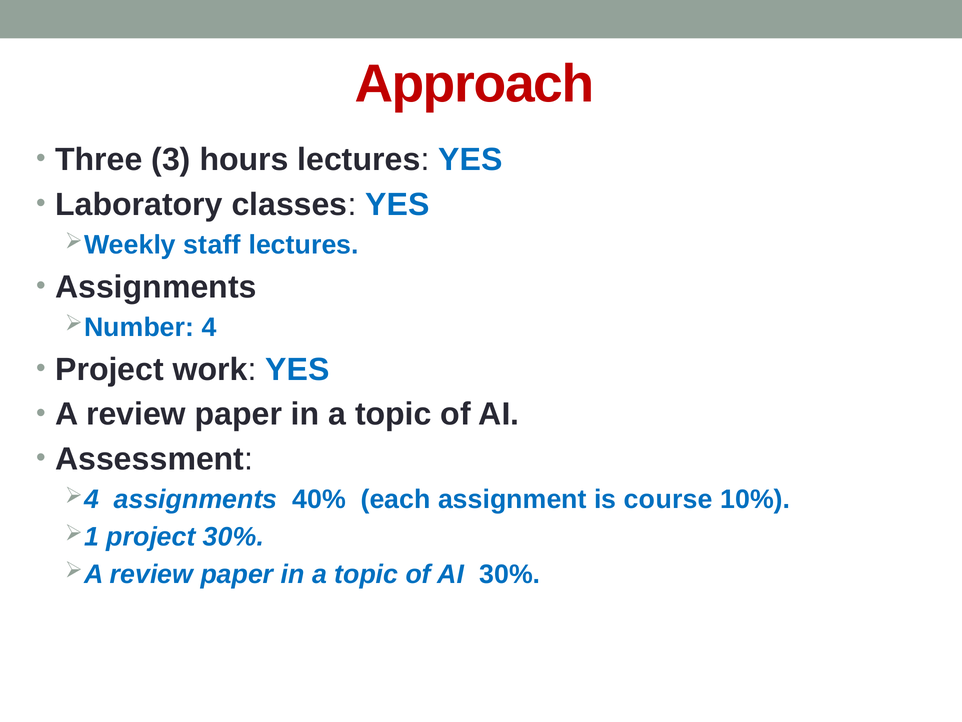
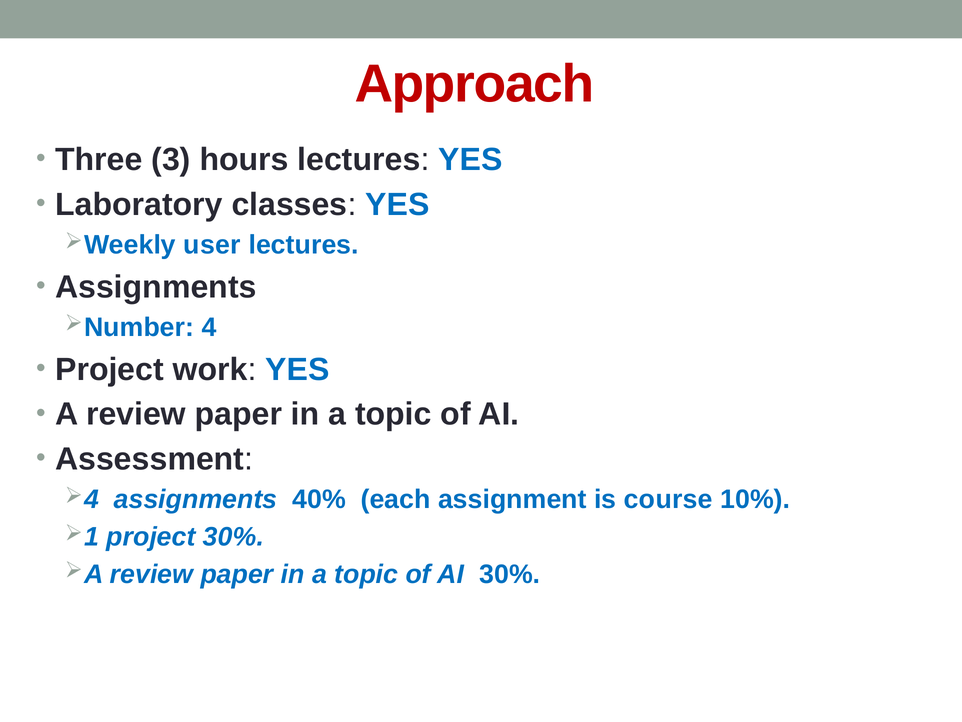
staff: staff -> user (212, 245)
